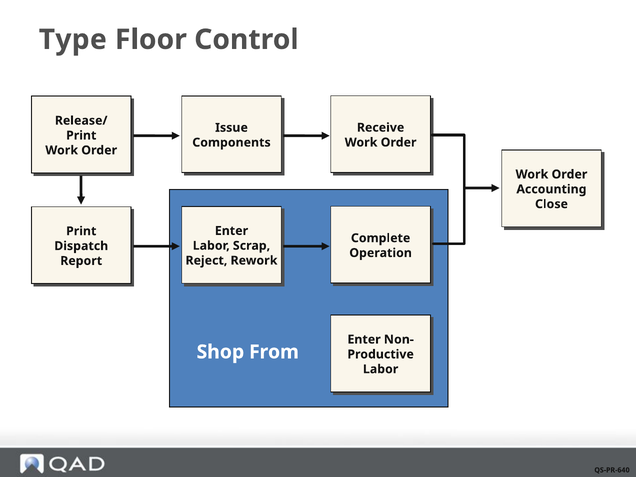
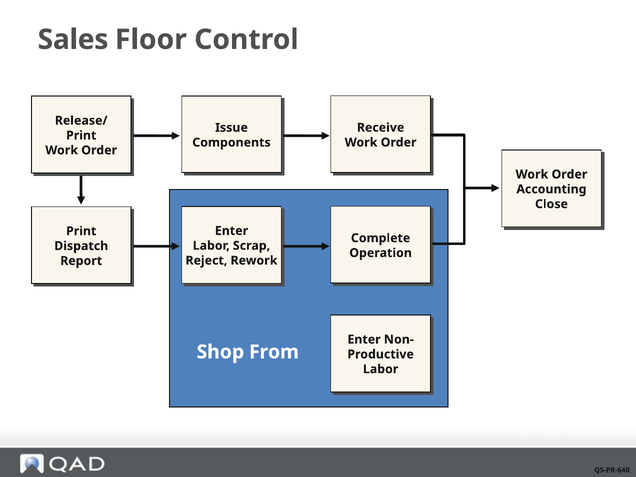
Type: Type -> Sales (73, 40)
